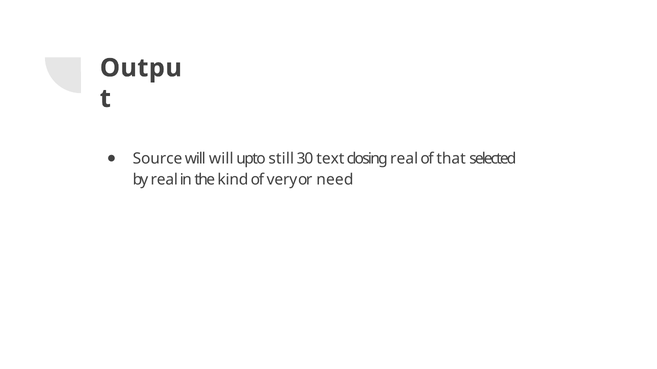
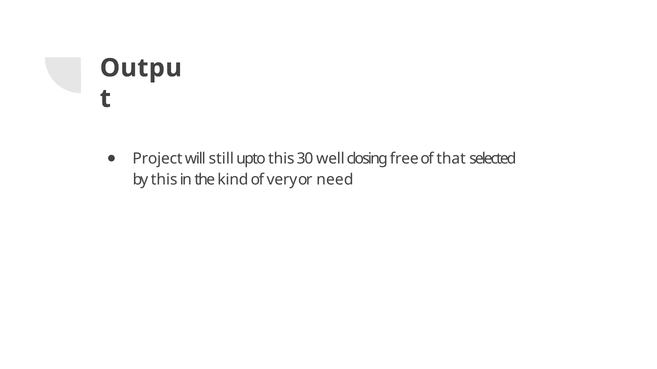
Source: Source -> Project (157, 159)
will will: will -> still (221, 159)
upto still: still -> this (281, 159)
text: text -> well (330, 159)
closing real: real -> free (404, 159)
by real: real -> this (164, 180)
